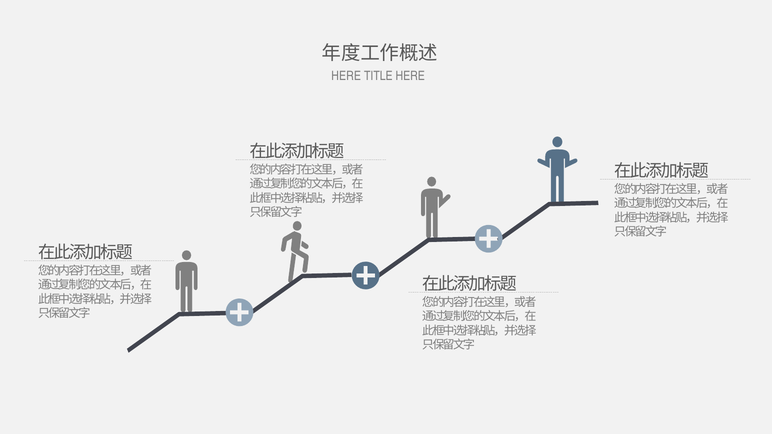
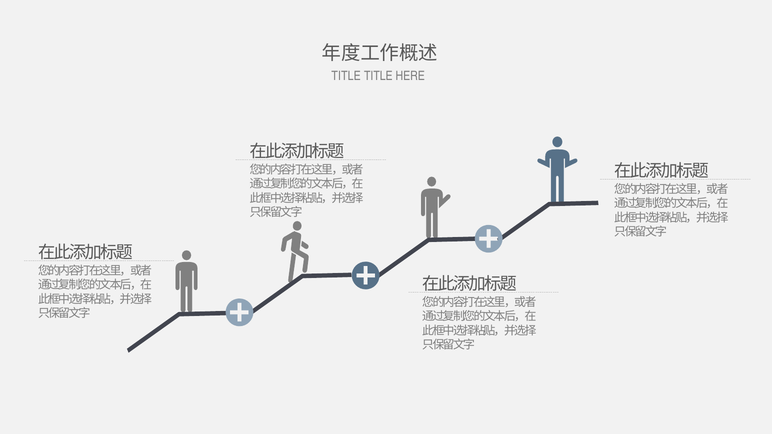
HERE: HERE -> TITLE (346, 76)
